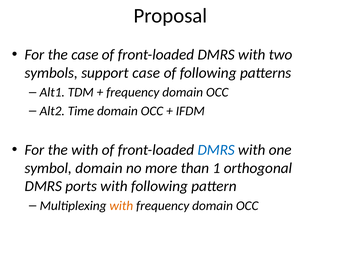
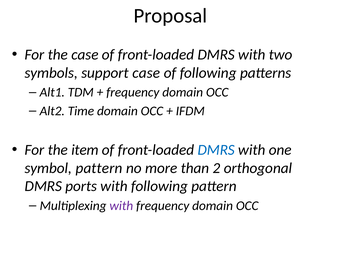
the with: with -> item (85, 150)
symbol domain: domain -> pattern (99, 168)
1: 1 -> 2 (217, 168)
with colour: orange -> purple (121, 206)
